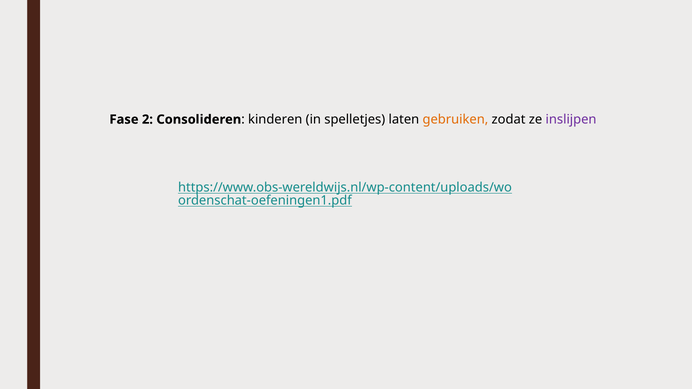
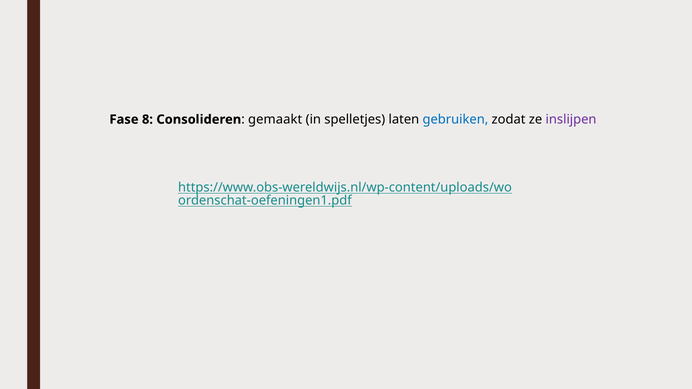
2: 2 -> 8 (147, 120)
kinderen: kinderen -> gemaakt (275, 120)
gebruiken colour: orange -> blue (455, 120)
